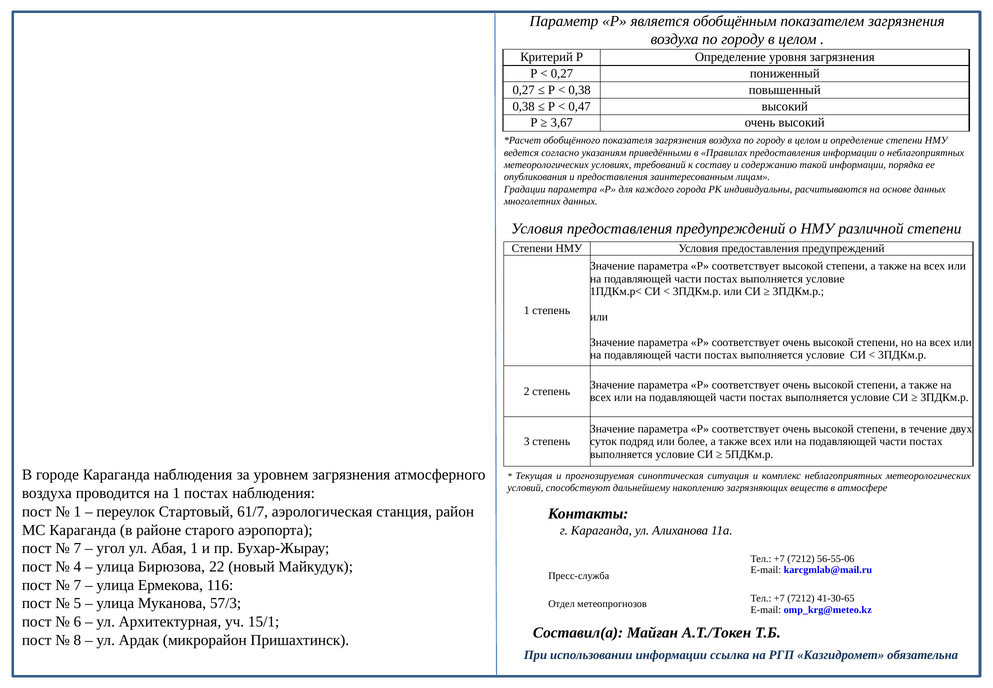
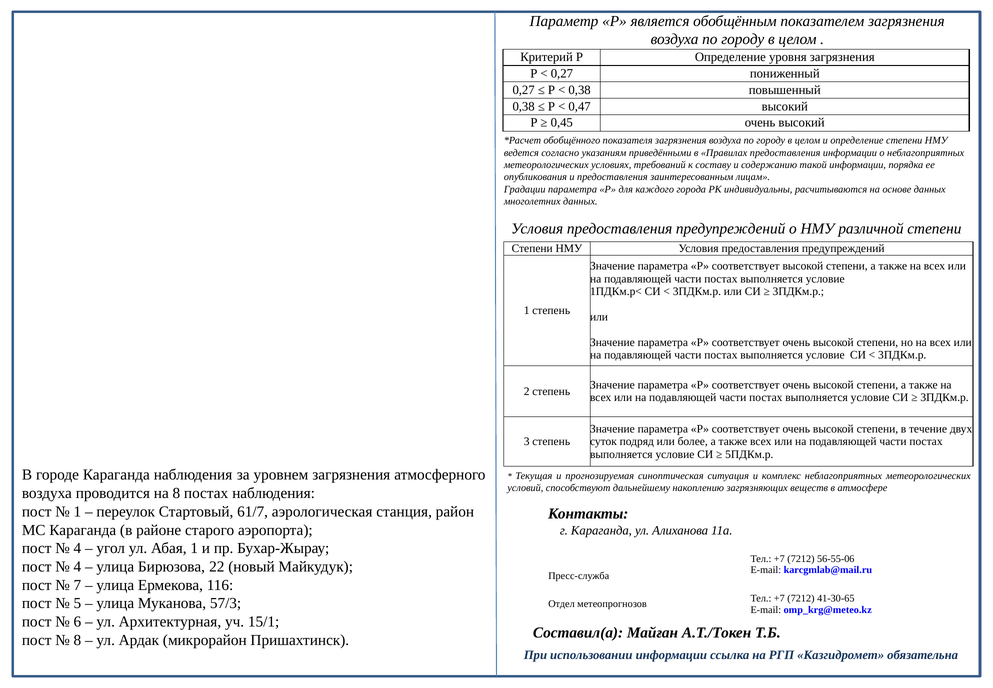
3,67: 3,67 -> 0,45 (562, 123)
на 1: 1 -> 8 (176, 493)
7: 7 -> 4 (77, 548)
